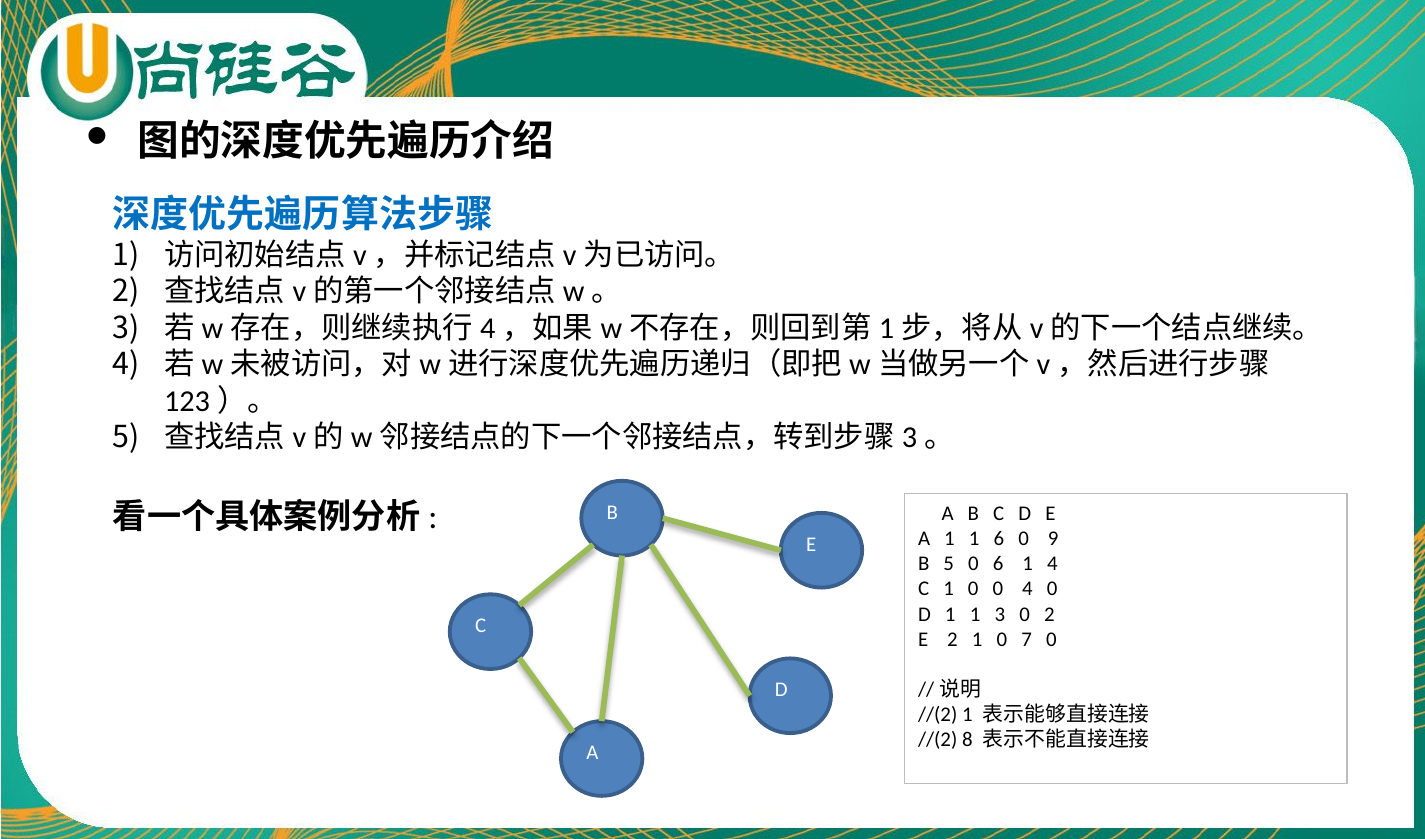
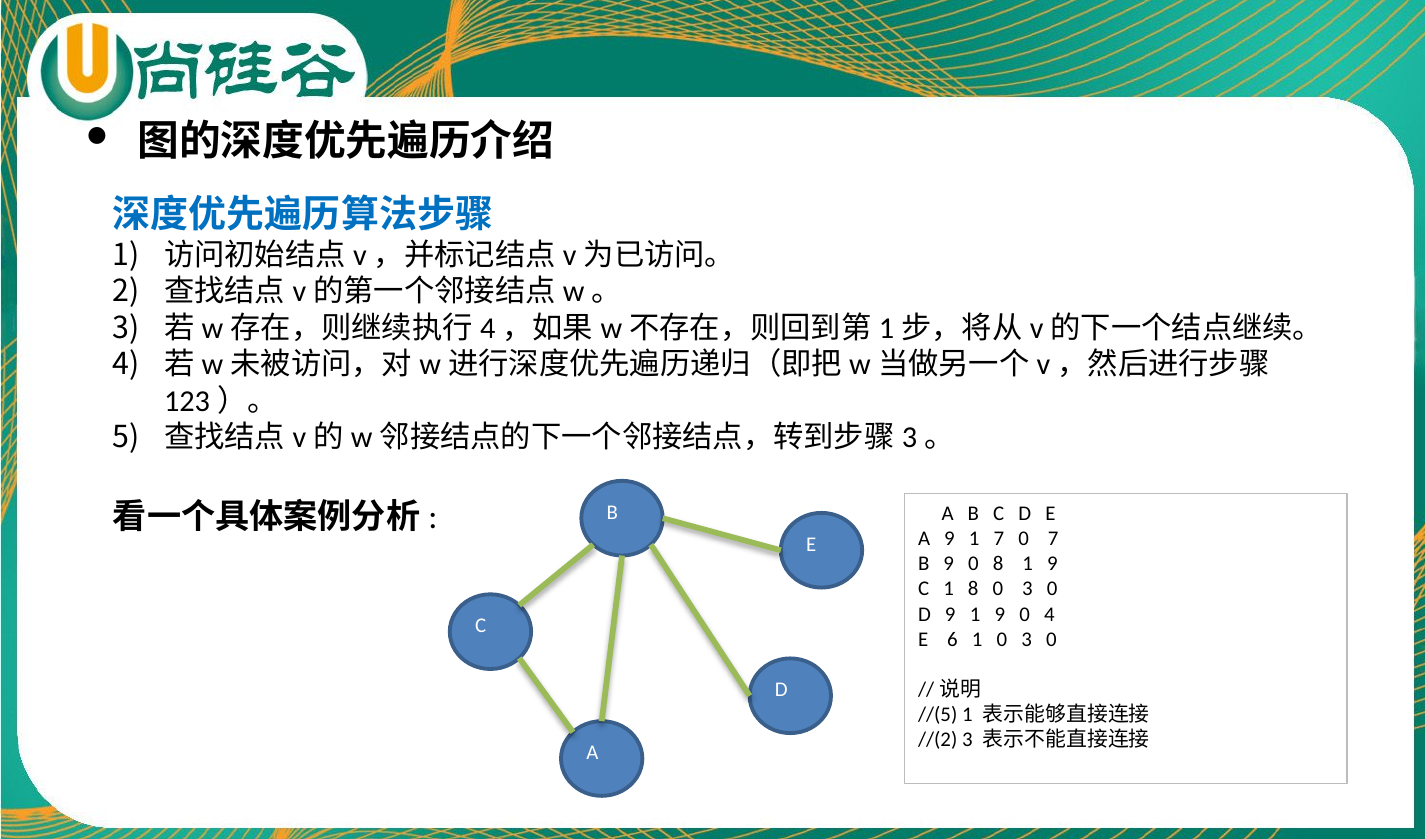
A 1: 1 -> 9 (949, 539)
1 6: 6 -> 7 (999, 539)
0 9: 9 -> 7 (1053, 539)
B 5: 5 -> 9 (949, 564)
0 6: 6 -> 8 (998, 564)
4: 4 -> 9 (1052, 564)
C 1 0: 0 -> 8 (973, 589)
4: 4 -> 3 (1027, 589)
D 1: 1 -> 9 (950, 614)
3: 3 -> 9 (1000, 614)
0 2: 2 -> 4 (1049, 614)
E 2: 2 -> 6 (952, 639)
1 0 7: 7 -> 3 (1027, 639)
//(2: //(2 -> //(5 (938, 714)
//(2 8: 8 -> 3 (967, 739)
